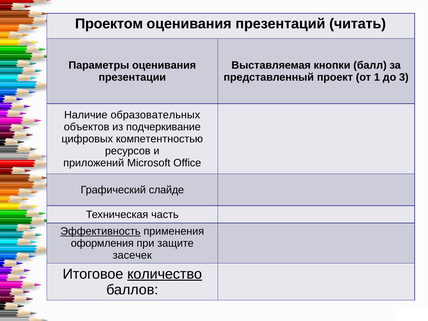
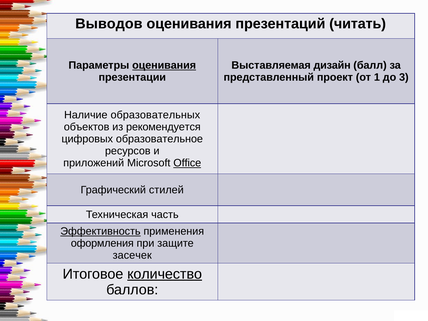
Проектом: Проектом -> Выводов (109, 24)
оценивания underline: none -> present (164, 65)
кнопки: кнопки -> дизайн (332, 65)
подчеркивание: подчеркивание -> рекомендуется (163, 127)
компетентностью: компетентностью -> образовательное (159, 139)
Office underline: none -> present (187, 163)
слайде: слайде -> стилей (166, 190)
